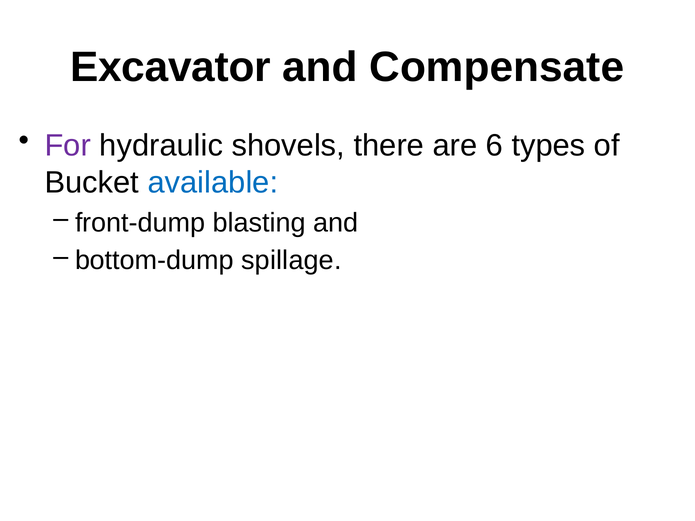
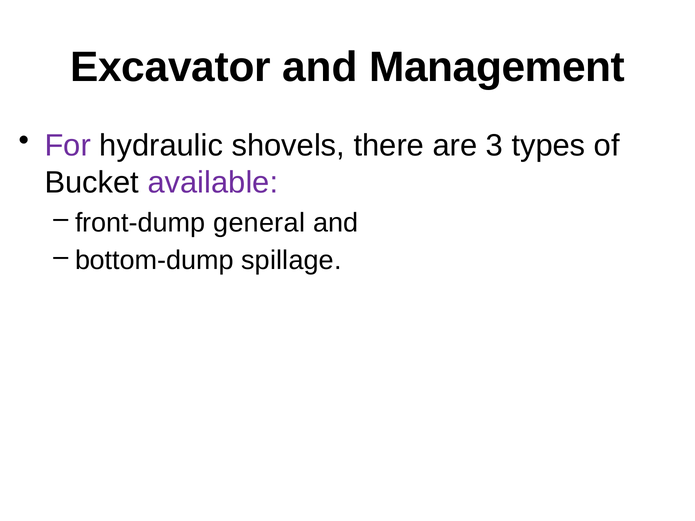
Compensate: Compensate -> Management (497, 67)
6: 6 -> 3 (494, 146)
available colour: blue -> purple (213, 183)
blasting: blasting -> general (259, 223)
